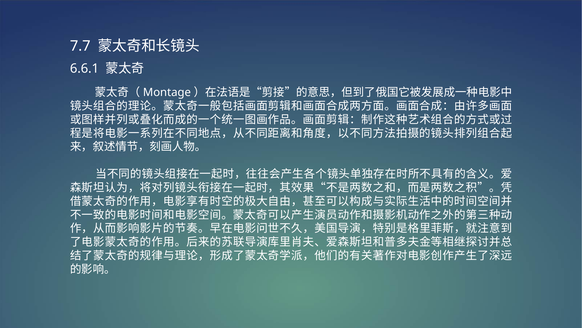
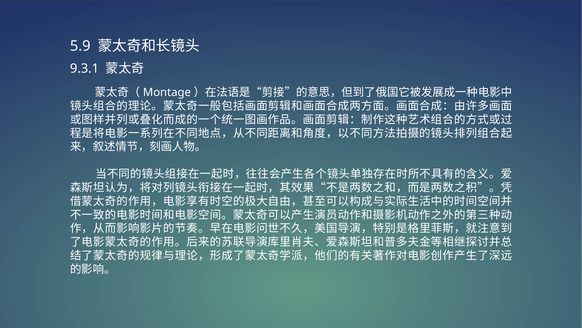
7.7: 7.7 -> 5.9 (80, 46)
6.6.1: 6.6.1 -> 9.3.1 (84, 68)
